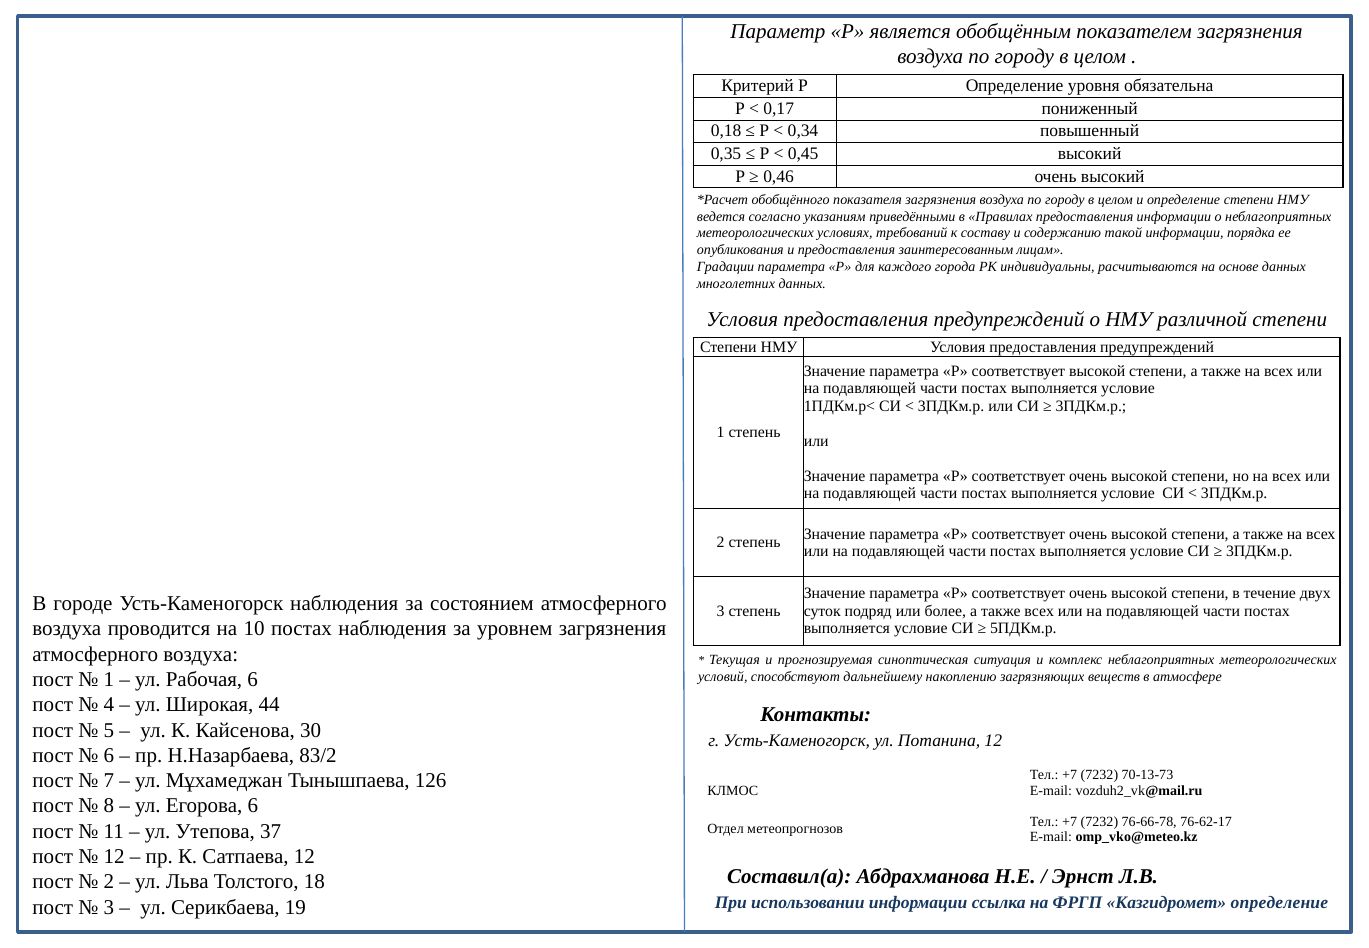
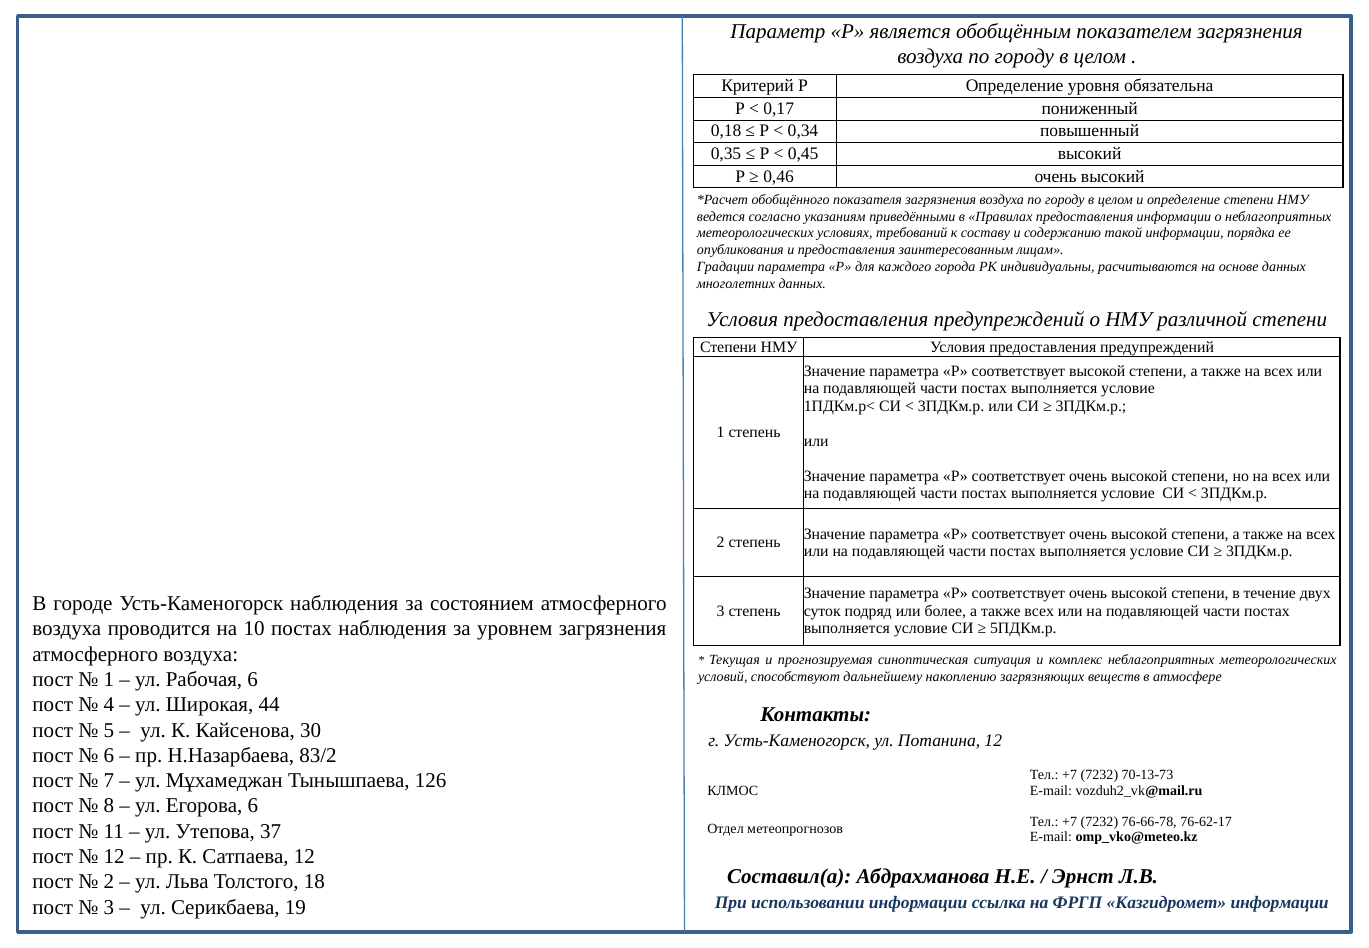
Казгидромет определение: определение -> информации (1280, 903)
